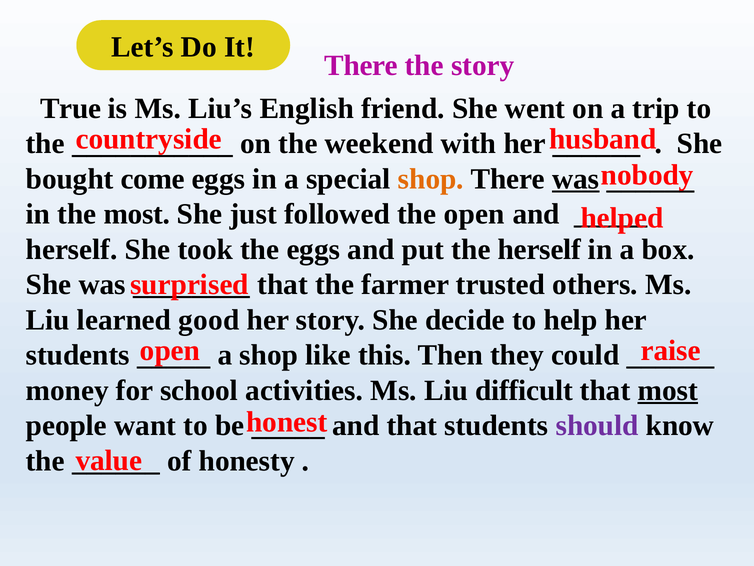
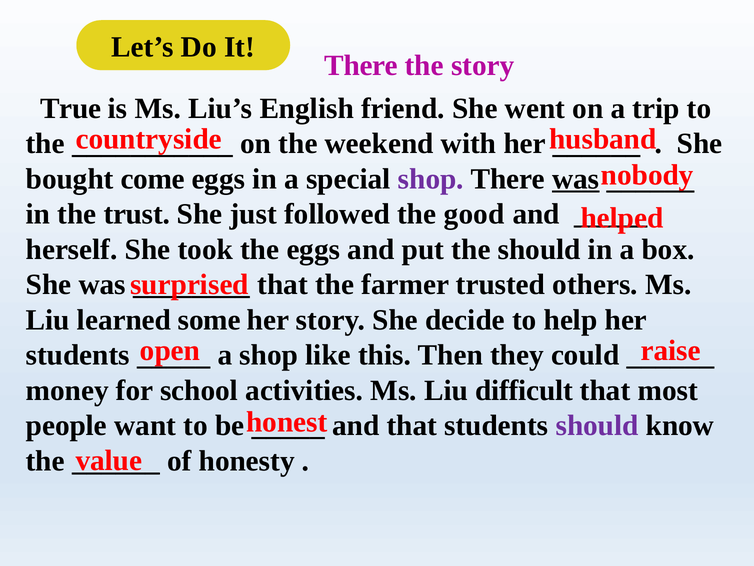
shop colour: orange -> purple (431, 179)
the most: most -> trust (137, 214)
the open: open -> good (474, 214)
the herself: herself -> should (539, 249)
good: good -> some (209, 320)
most underline: present -> none (668, 390)
